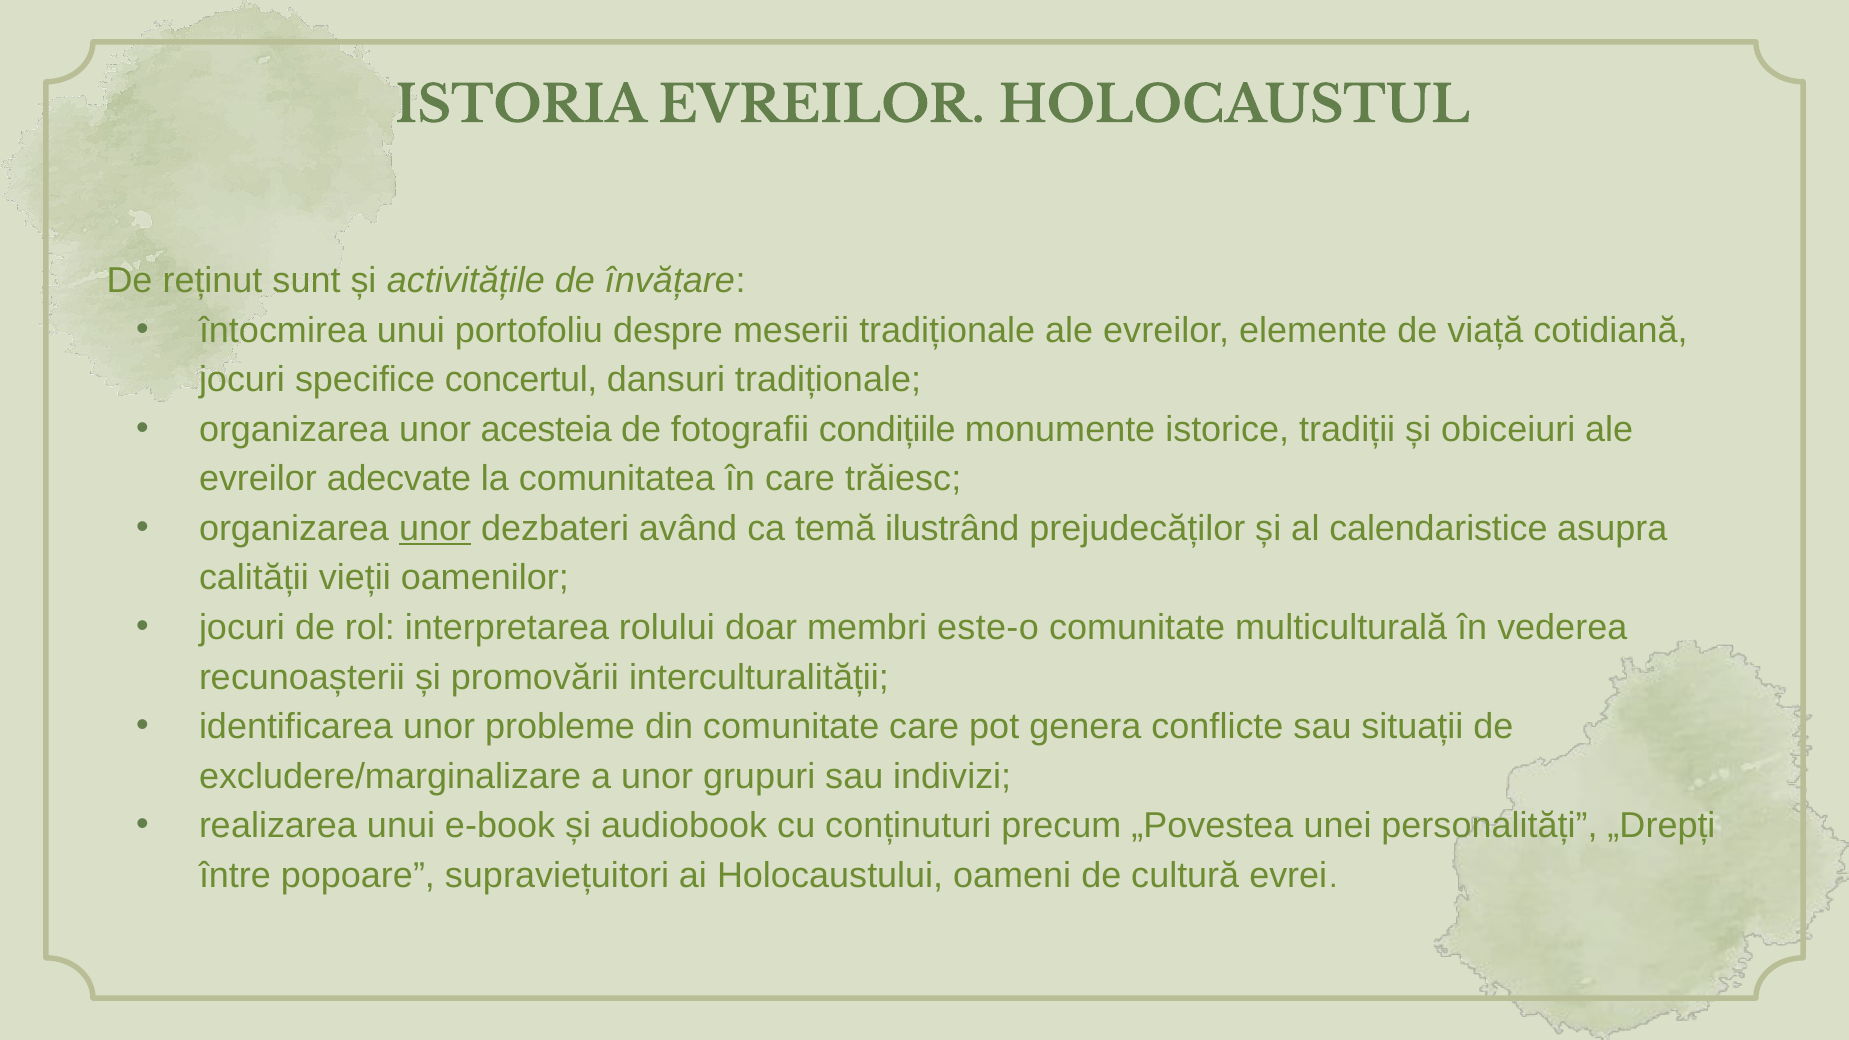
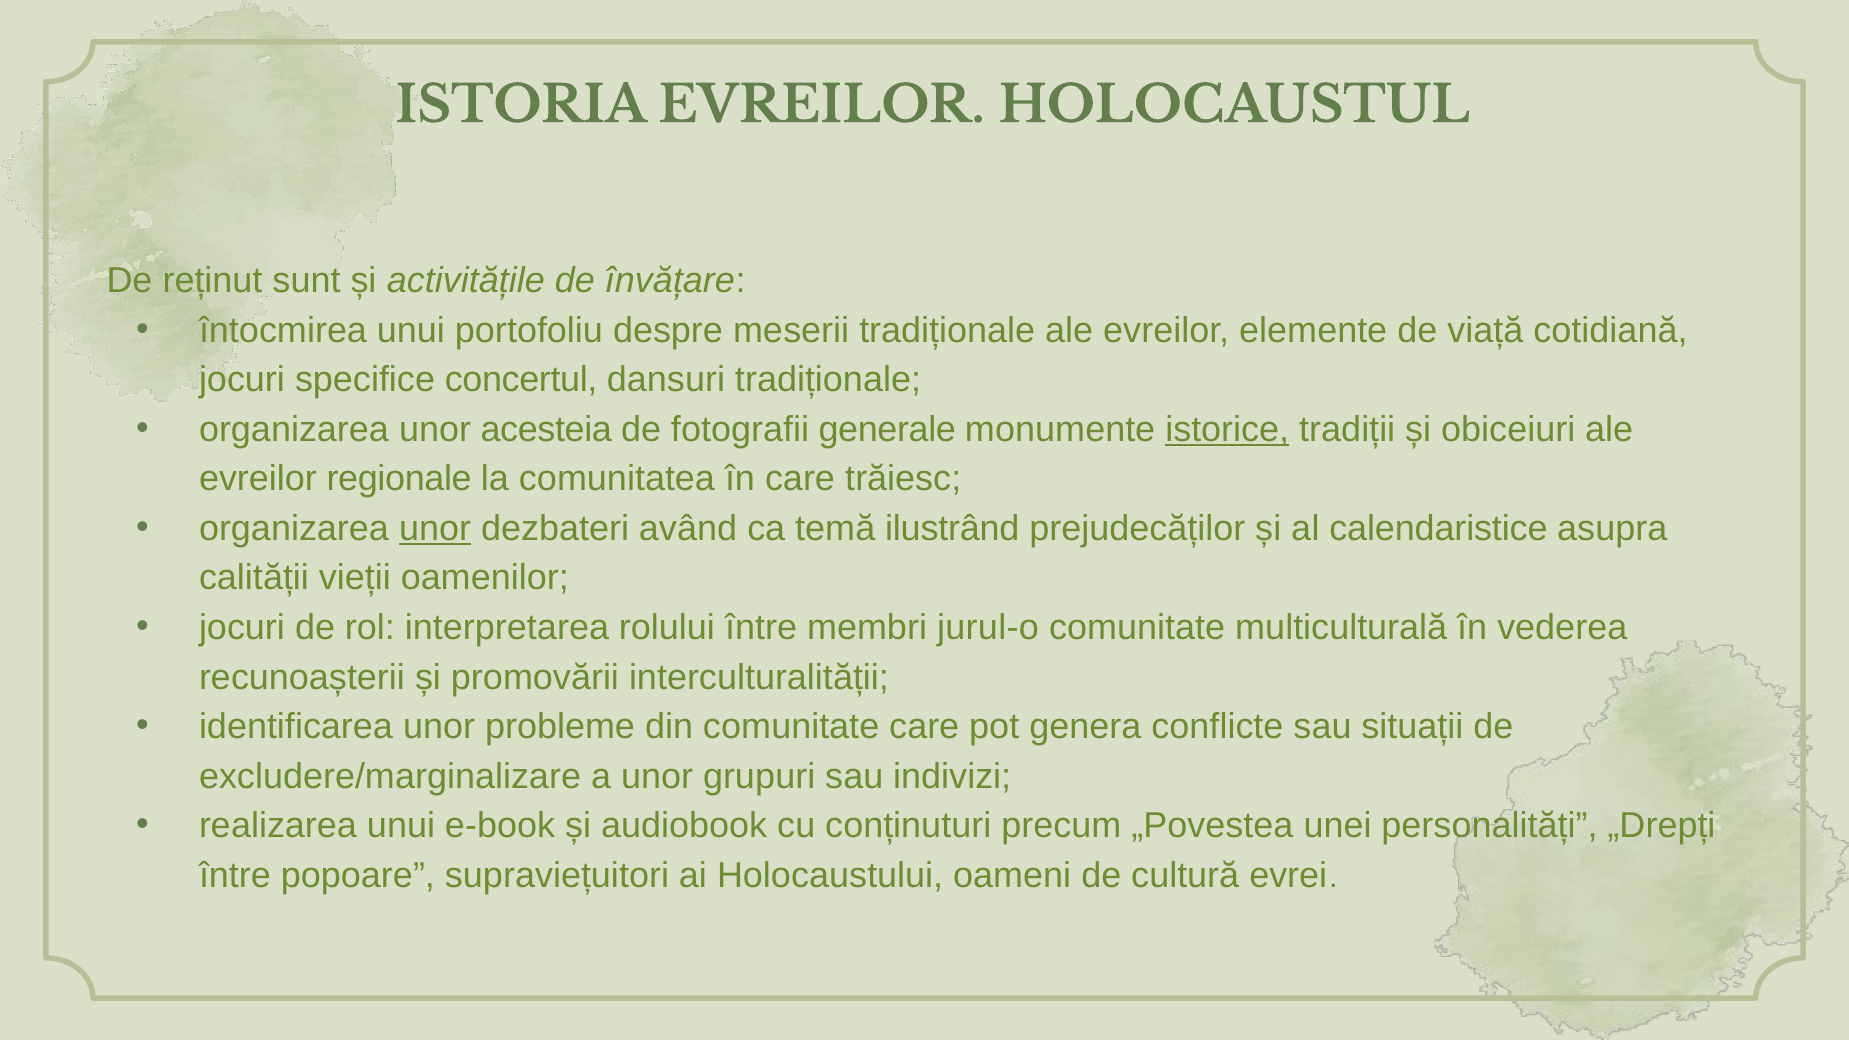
condițiile: condițiile -> generale (887, 429)
istorice underline: none -> present (1227, 429)
adecvate: adecvate -> regionale (399, 479)
rolului doar: doar -> între (761, 628)
este-o: este-o -> jurul-o (988, 628)
